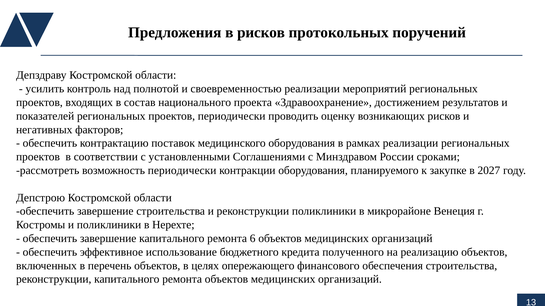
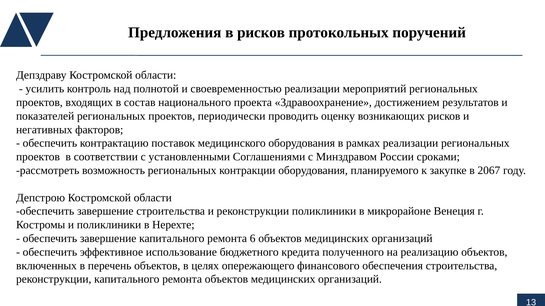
возможность периодически: периодически -> региональных (182, 171)
2027: 2027 -> 2067 (489, 171)
